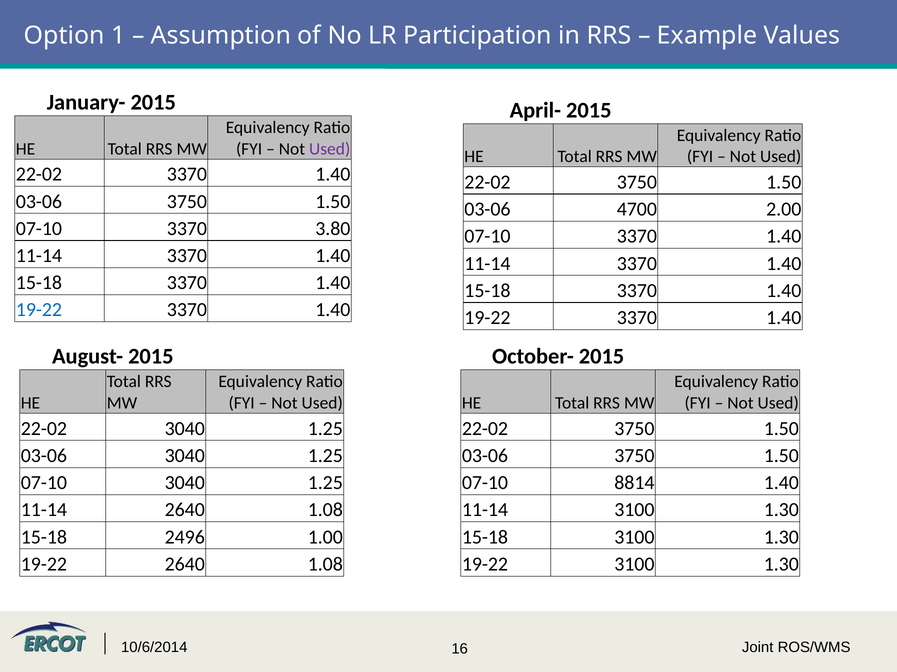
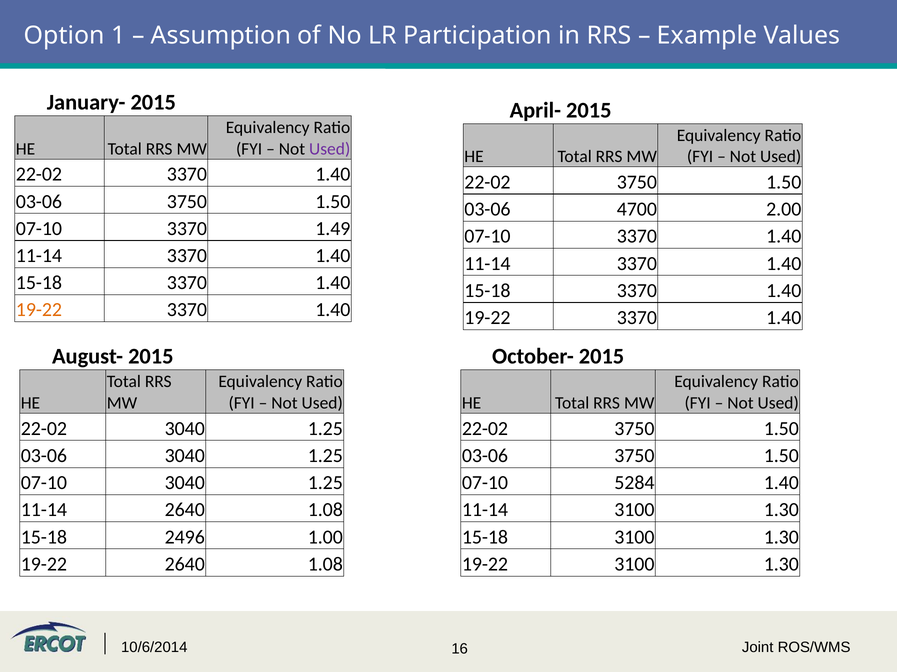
3.80: 3.80 -> 1.49 (333, 229)
19-22 colour: blue -> orange (39, 310)
8814: 8814 -> 5284 (634, 483)
